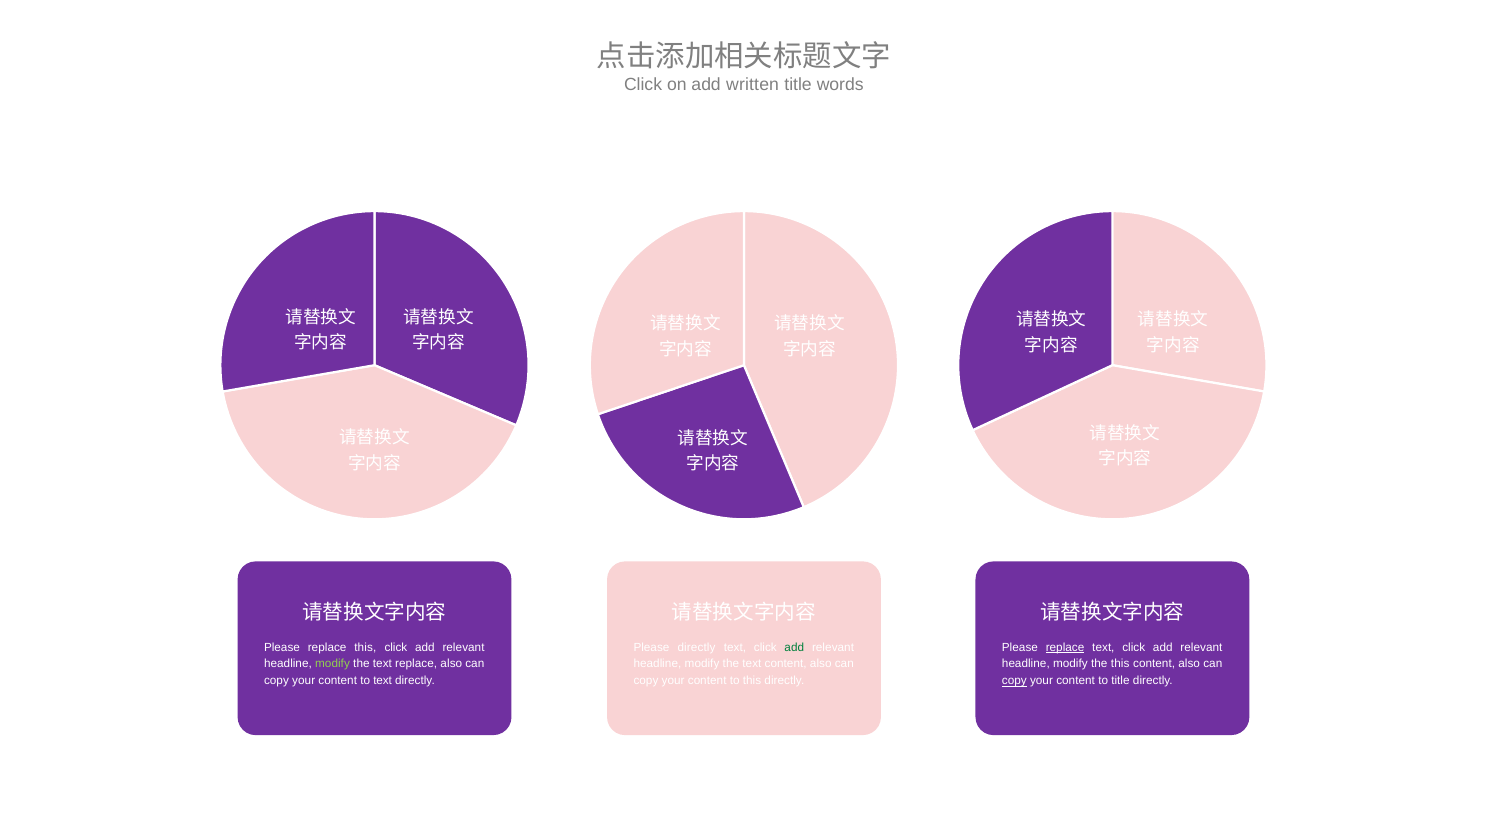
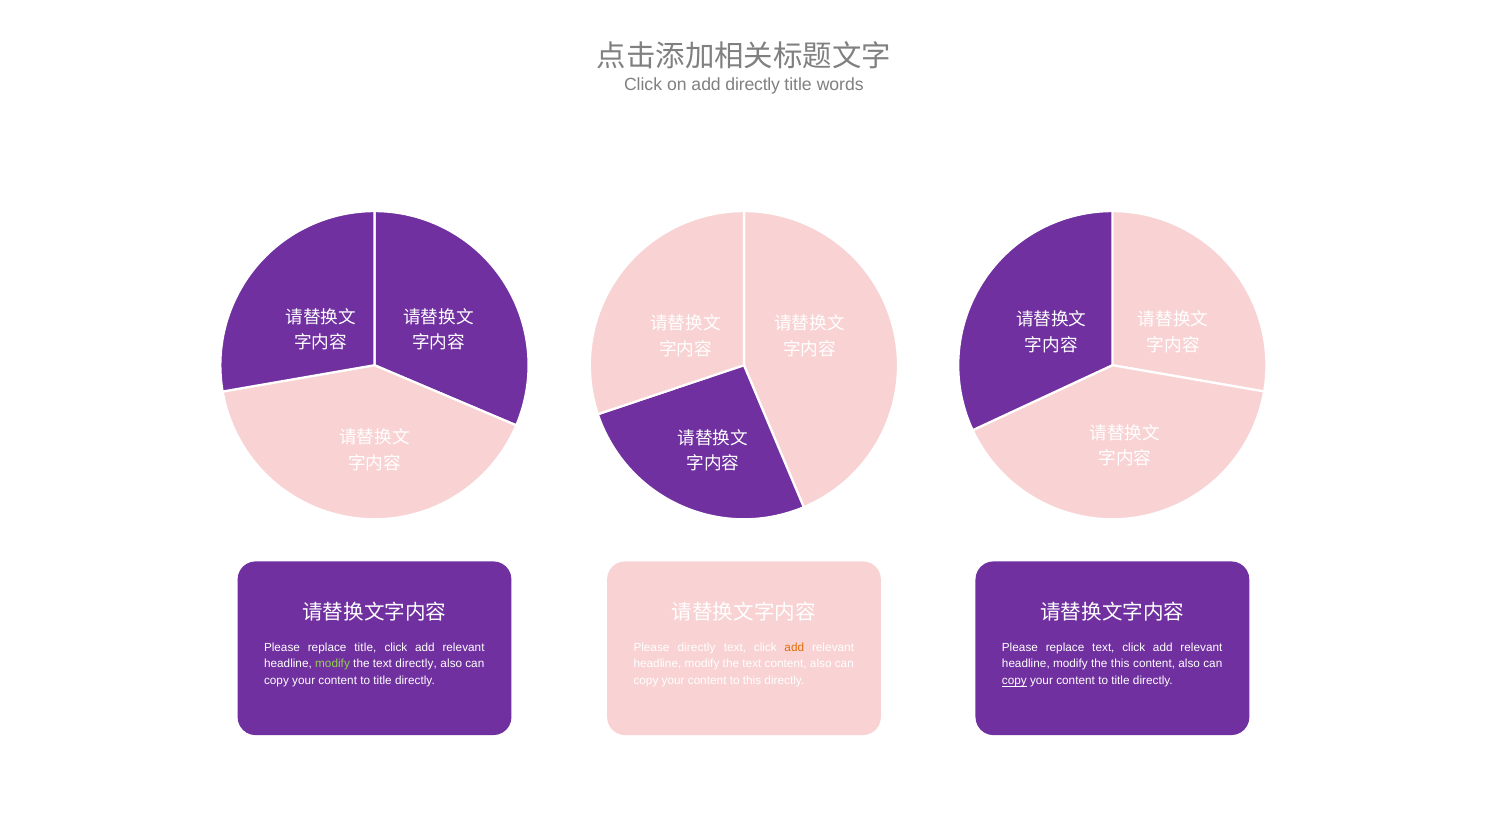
add written: written -> directly (753, 85)
replace this: this -> title (365, 647)
add colour: green -> orange (794, 647)
replace underline: present -> none (1065, 647)
text replace: replace -> directly (416, 664)
text: text -> title (383, 681)
